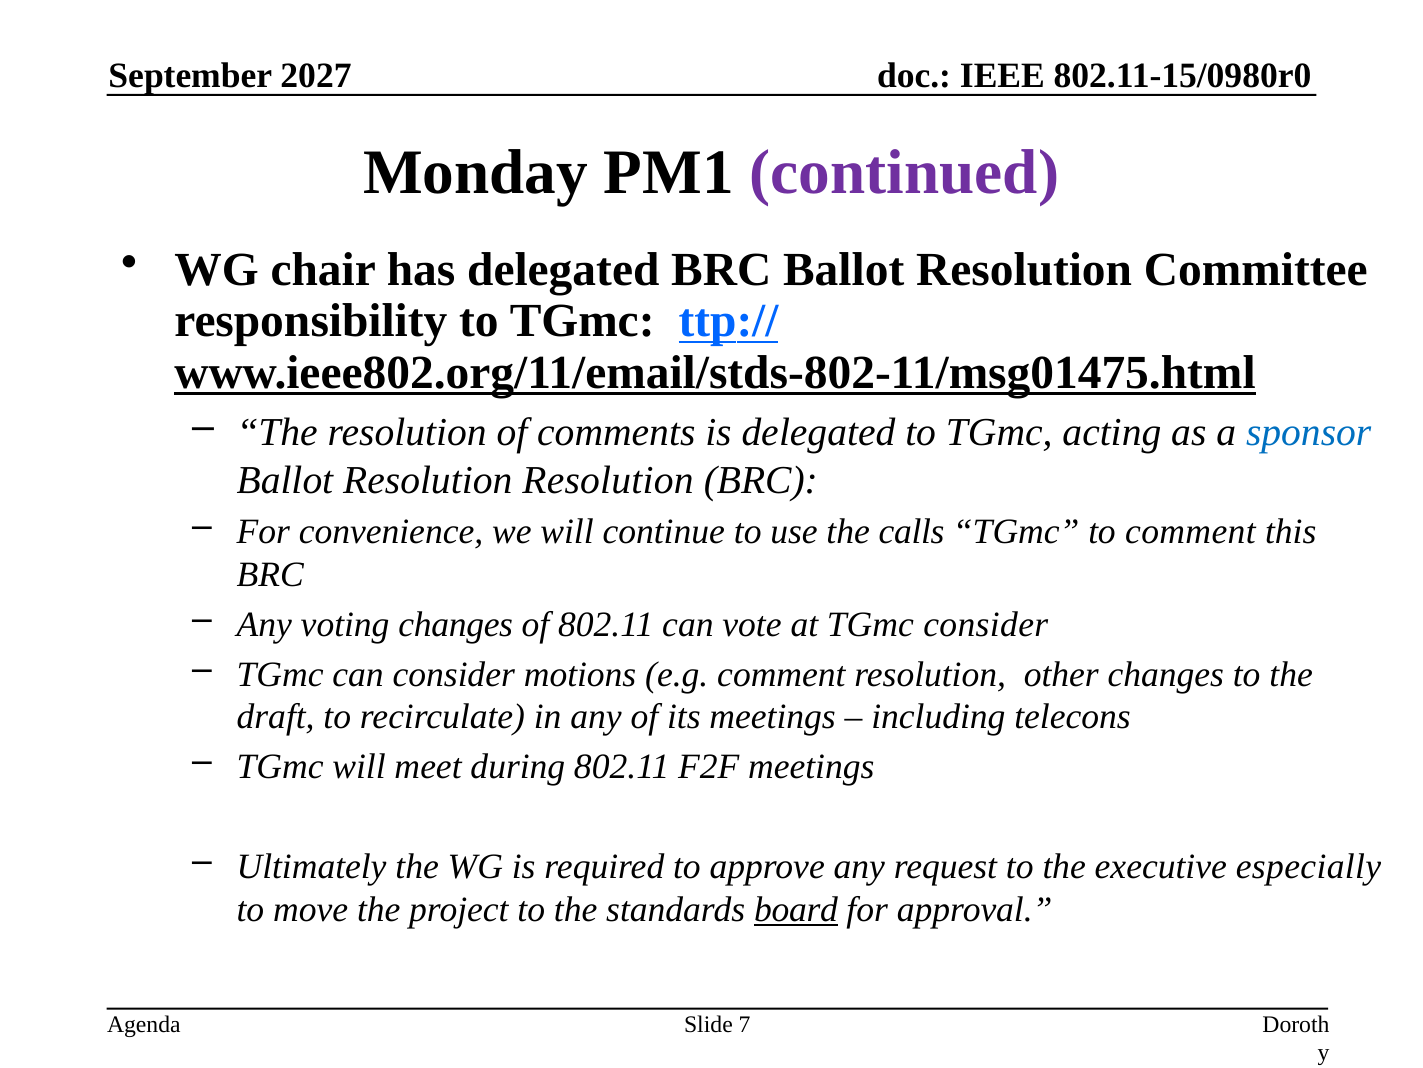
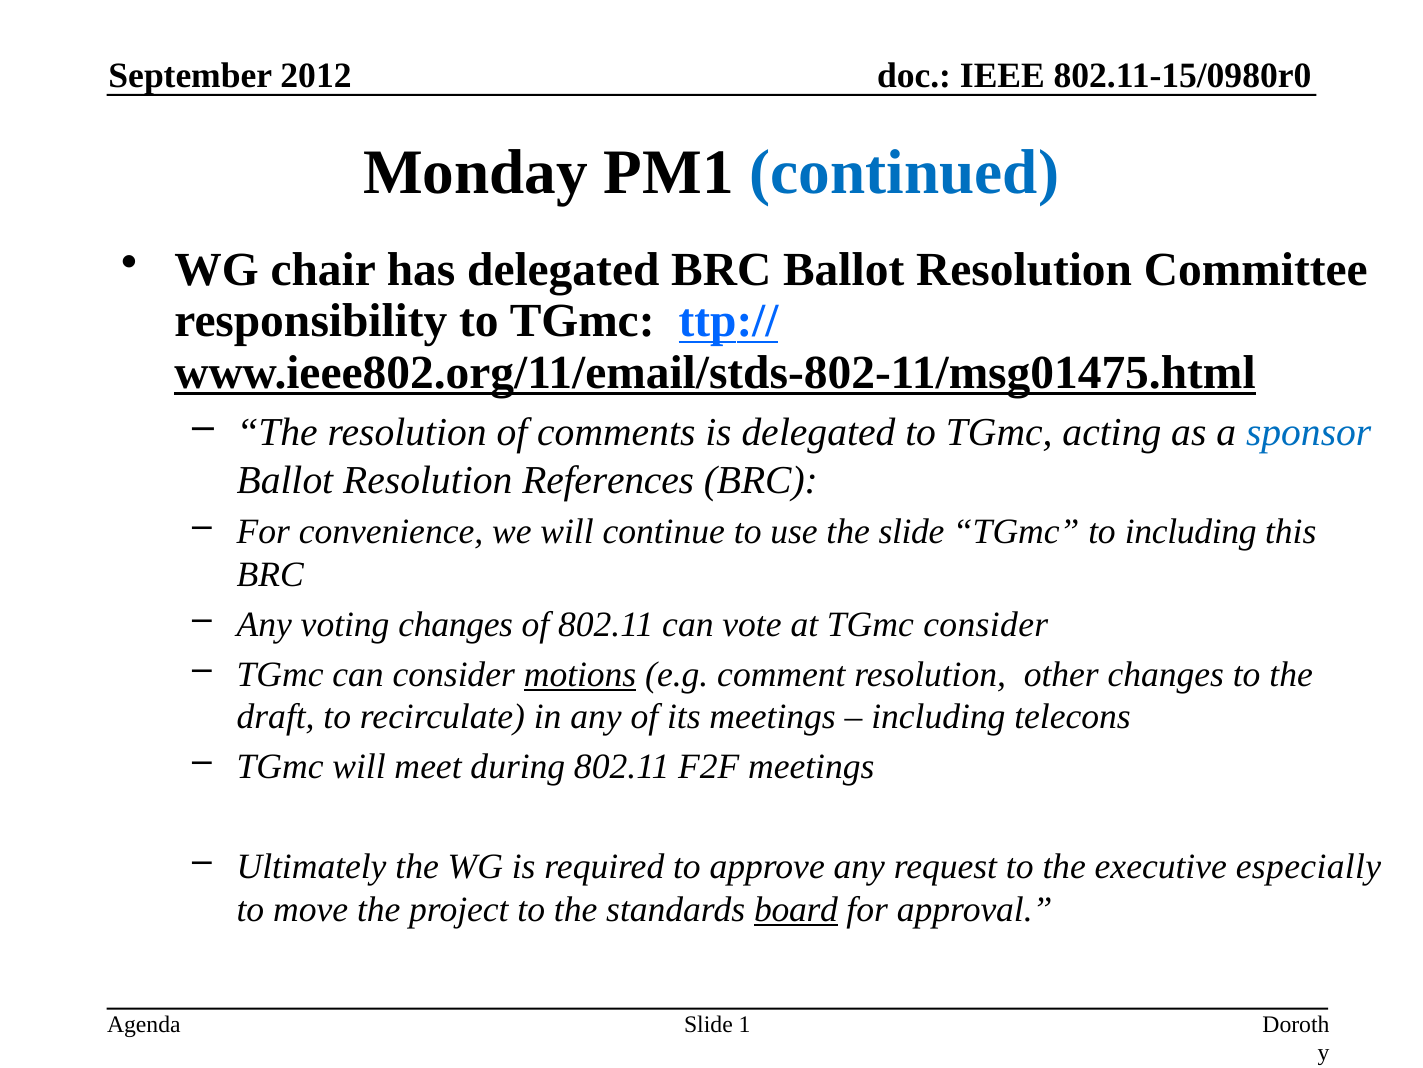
2027: 2027 -> 2012 (316, 76)
continued colour: purple -> blue (904, 173)
Resolution Resolution: Resolution -> References (608, 480)
the calls: calls -> slide (912, 532)
to comment: comment -> including (1191, 532)
motions underline: none -> present (580, 674)
7: 7 -> 1 (745, 1024)
